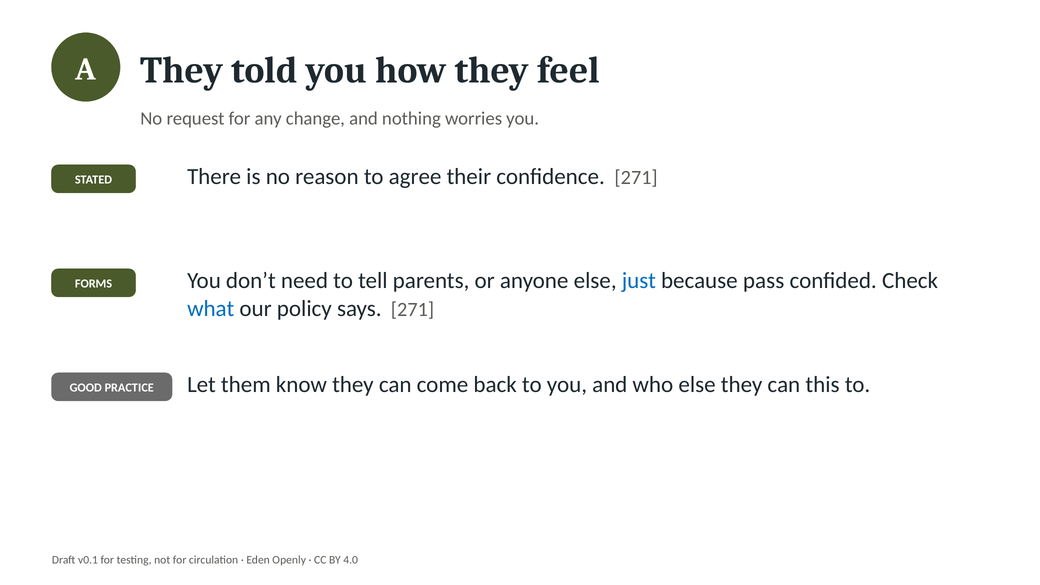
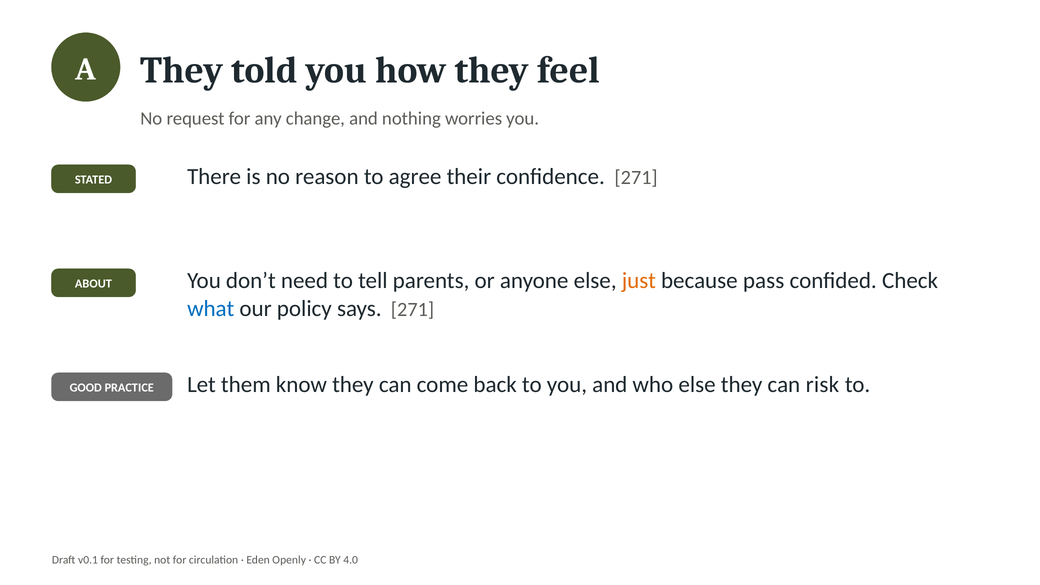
FORMS: FORMS -> ABOUT (93, 284)
just colour: blue -> orange (639, 281)
this: this -> risk (822, 385)
